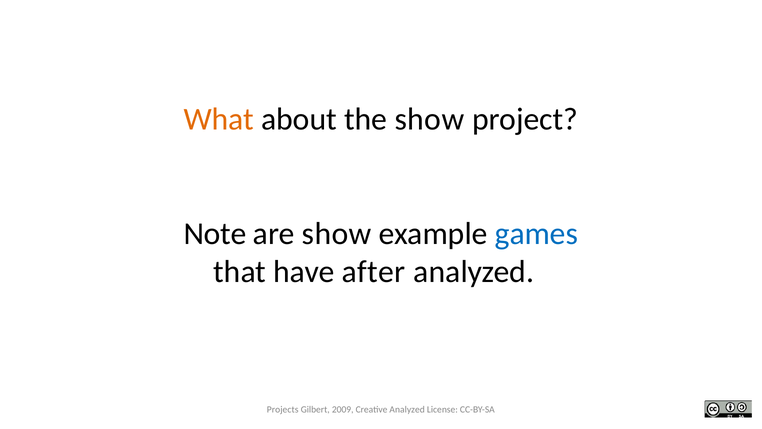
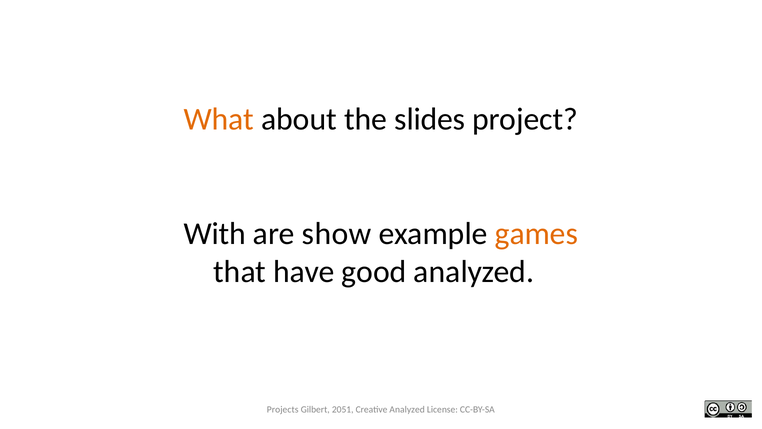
the show: show -> slides (430, 119)
Note: Note -> With (215, 233)
games colour: blue -> orange (536, 233)
after: after -> good (374, 271)
2009: 2009 -> 2051 (343, 409)
